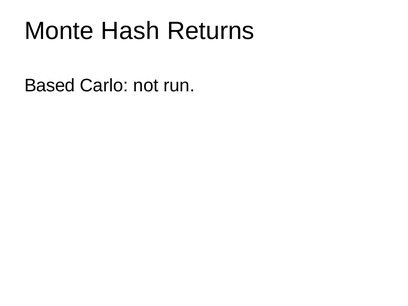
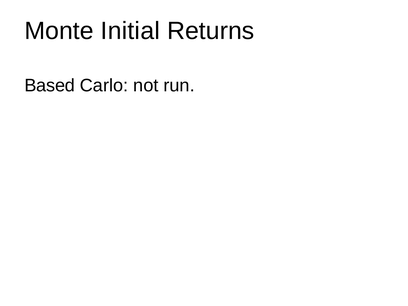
Hash: Hash -> Initial (130, 31)
